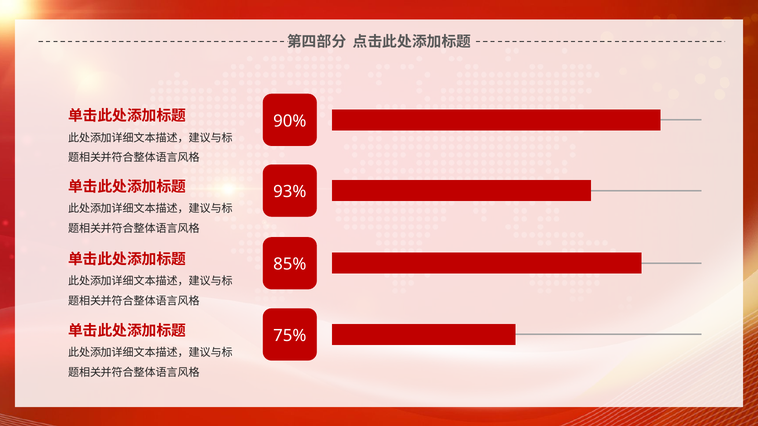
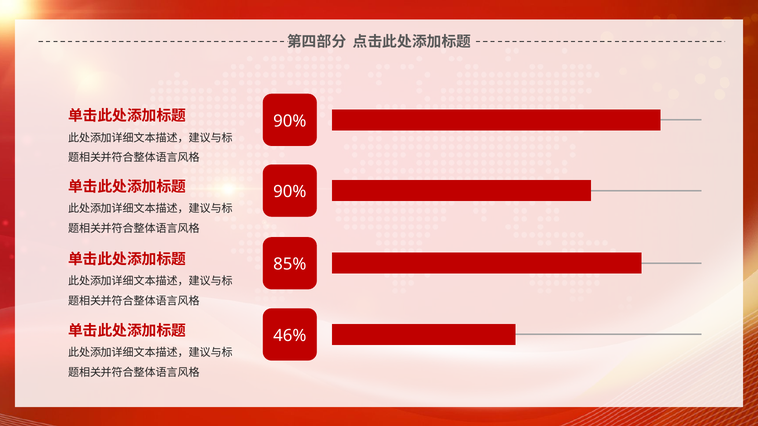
93%: 93% -> 90% (290, 192)
75%: 75% -> 46% (290, 336)
